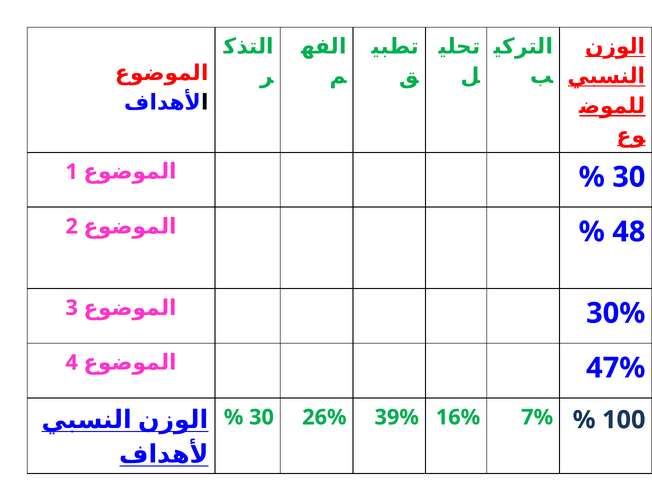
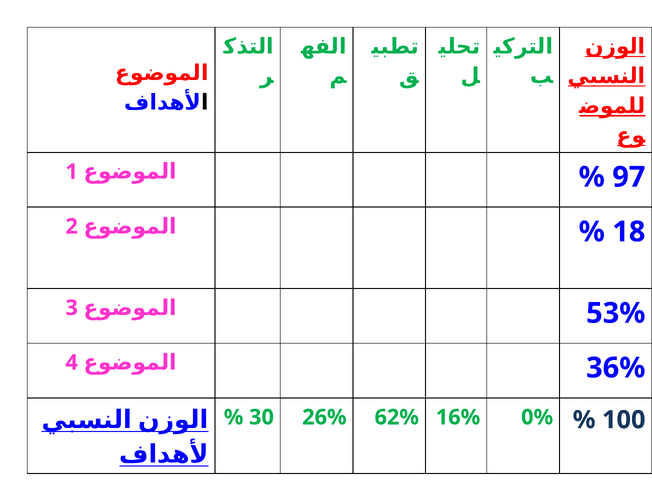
1 30: 30 -> 97 (629, 177)
48: 48 -> 18 (629, 232)
30%: 30% -> 53% (616, 313)
47%: 47% -> 36% (616, 368)
39%: 39% -> 62% (397, 417)
7%: 7% -> 0% (537, 417)
